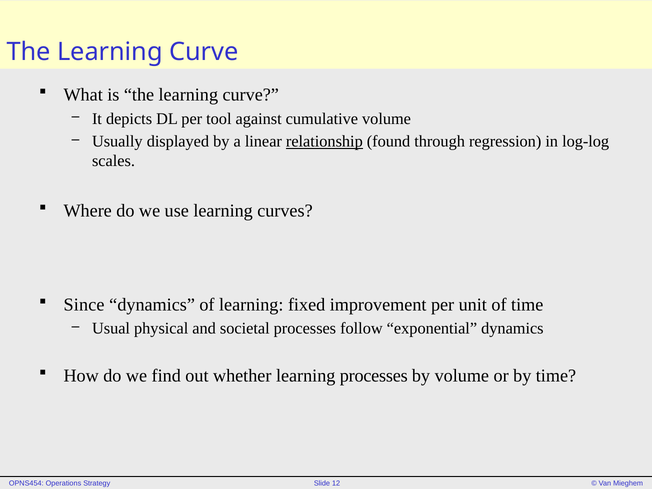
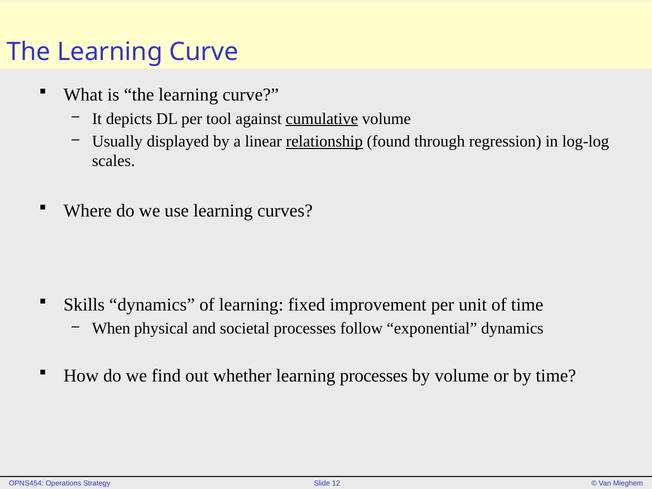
cumulative underline: none -> present (322, 119)
Since: Since -> Skills (84, 305)
Usual: Usual -> When (111, 328)
